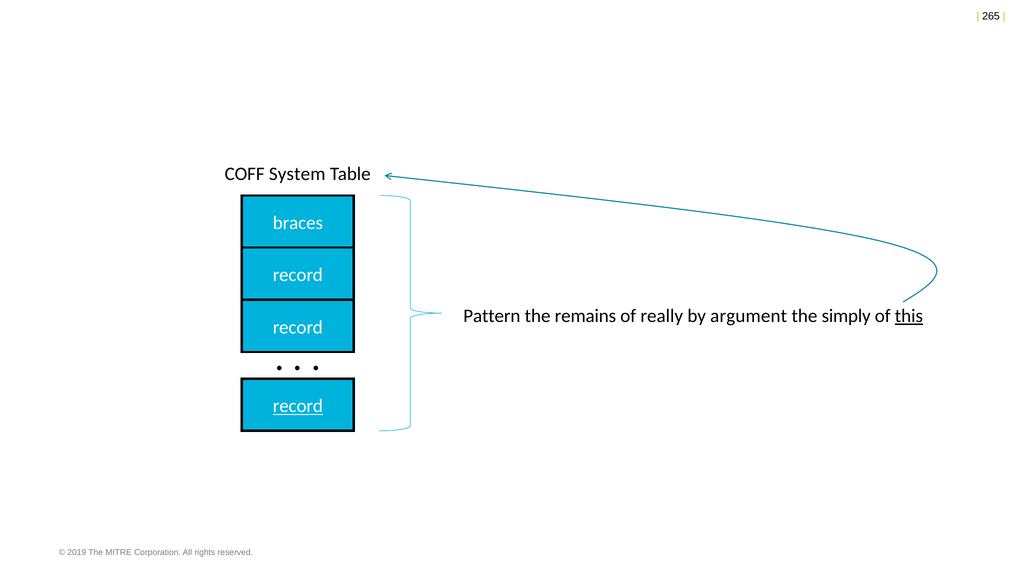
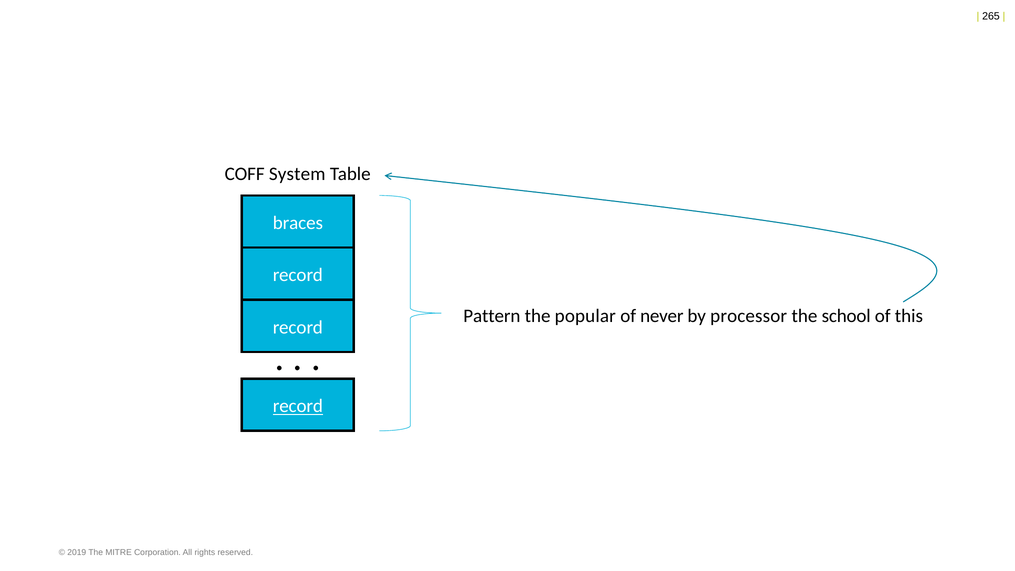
remains: remains -> popular (585, 316)
really: really -> never (662, 316)
argument: argument -> processor (749, 316)
simply: simply -> school (846, 316)
this underline: present -> none (909, 316)
